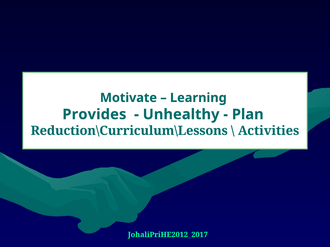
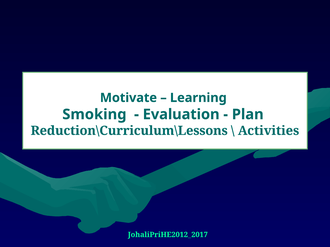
Provides: Provides -> Smoking (94, 115)
Unhealthy: Unhealthy -> Evaluation (181, 115)
